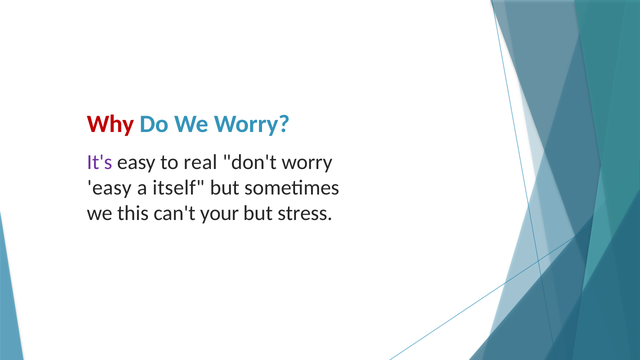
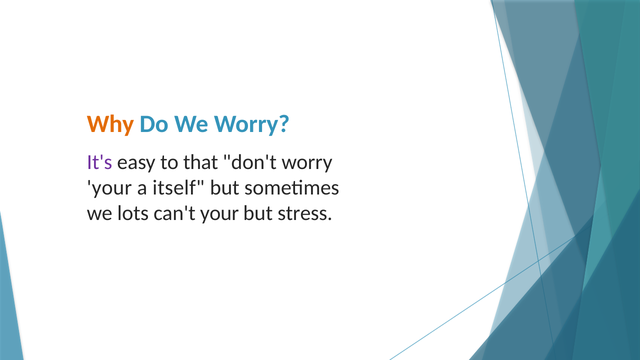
Why colour: red -> orange (110, 124)
real: real -> that (201, 162)
easy: easy -> your (109, 188)
this: this -> lots (133, 213)
